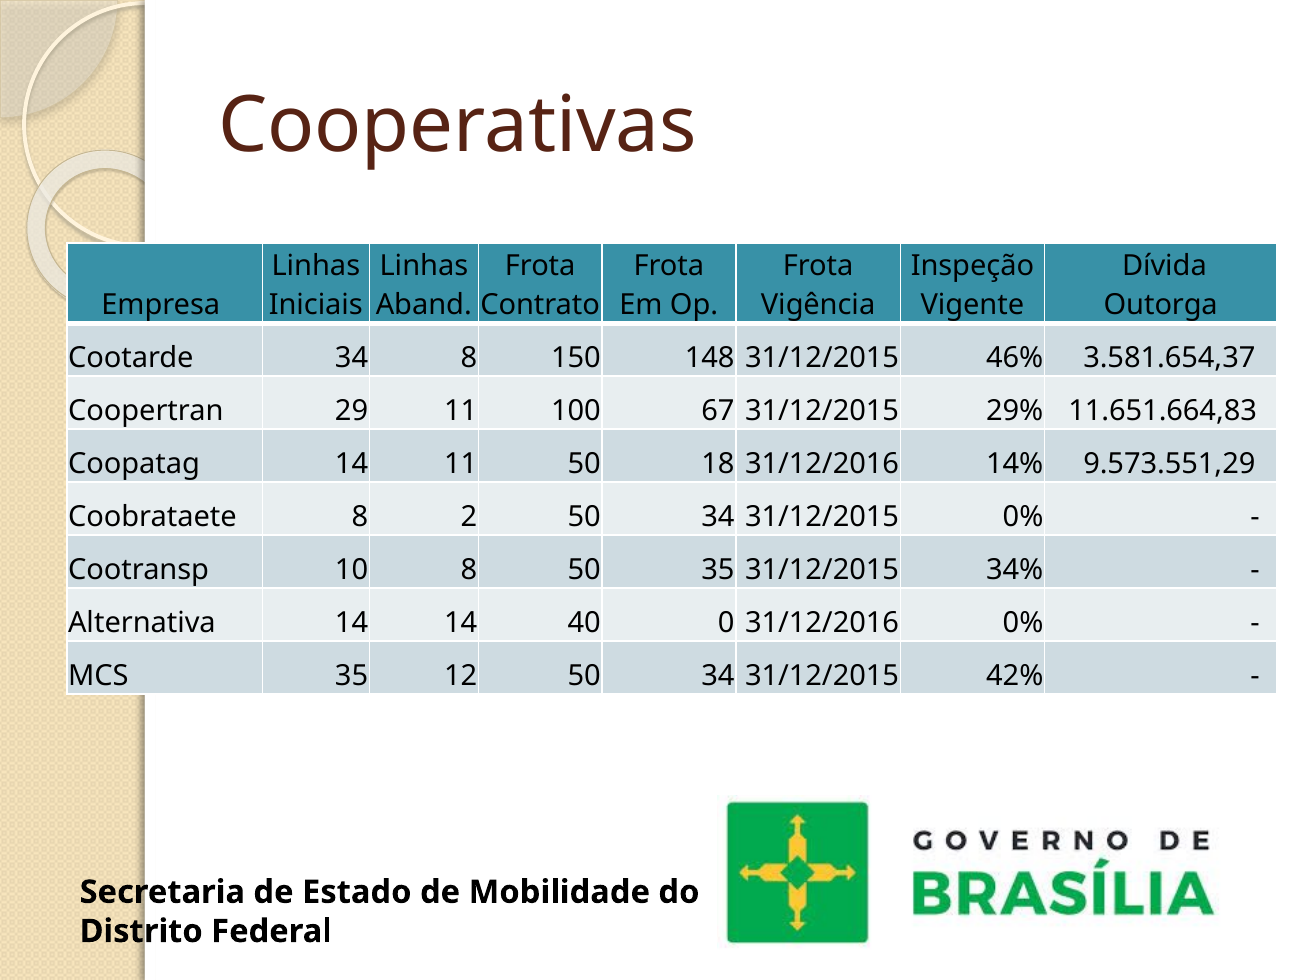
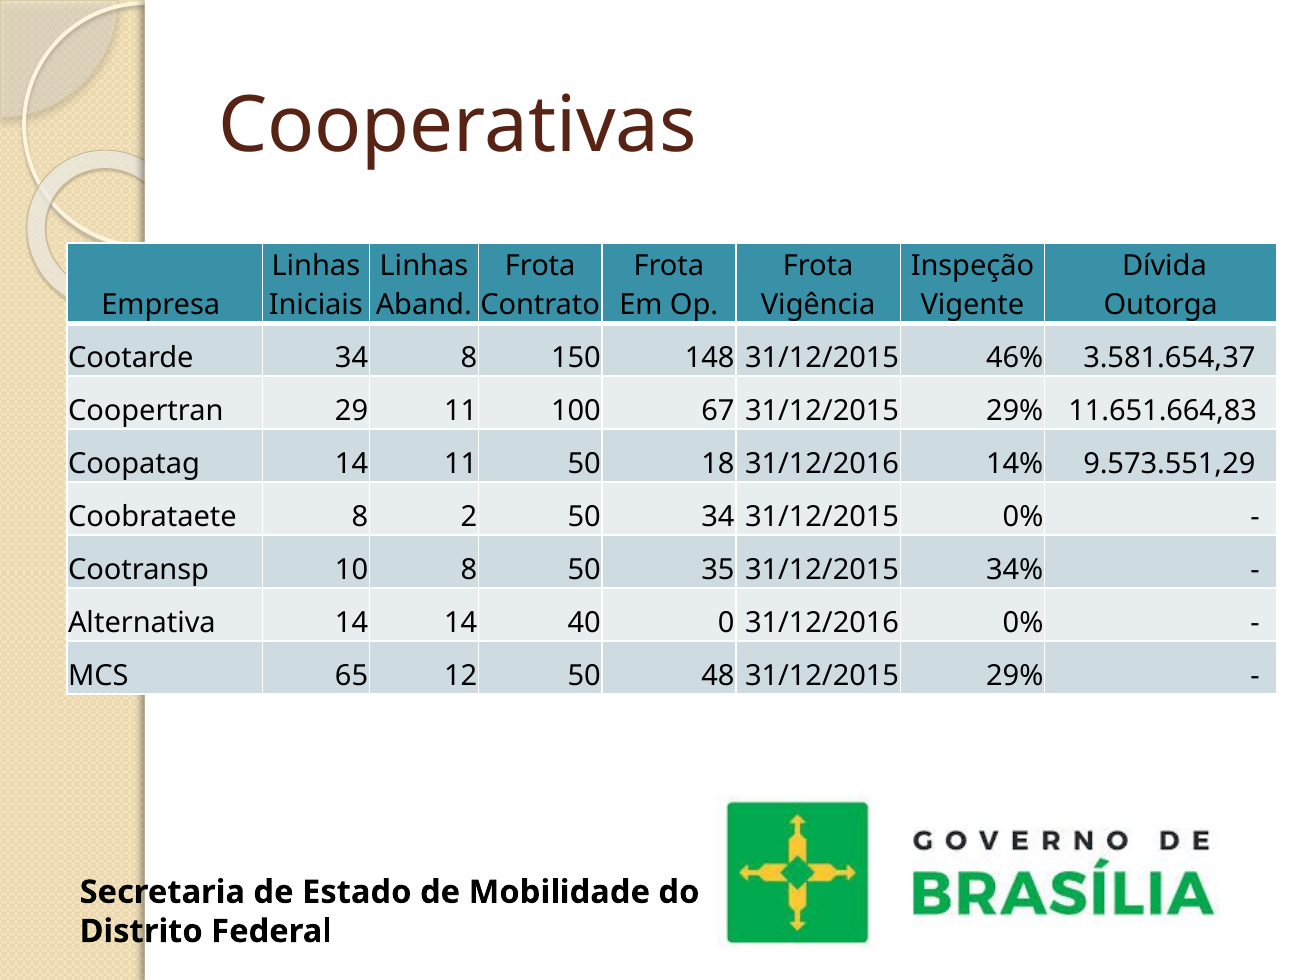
MCS 35: 35 -> 65 (352, 676)
12 50 34: 34 -> 48 (718, 676)
42%: 42% -> 29% (1015, 676)
